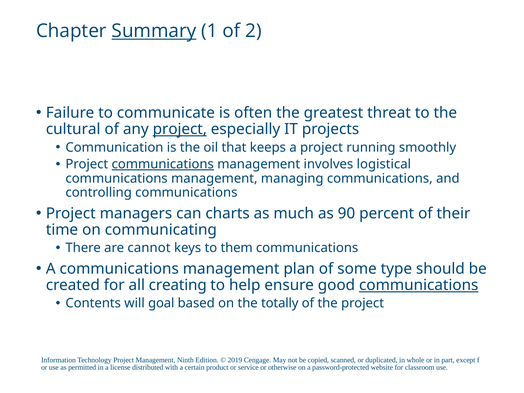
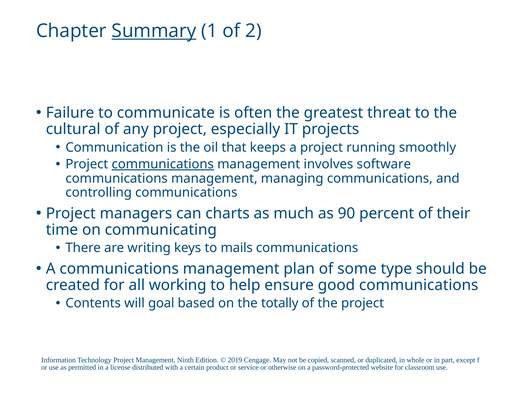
project underline: present -> none (180, 129)
logistical: logistical -> software (384, 164)
cannot: cannot -> writing (149, 248)
them: them -> mails (237, 248)
creating: creating -> working (178, 285)
communications underline: present -> none (419, 285)
